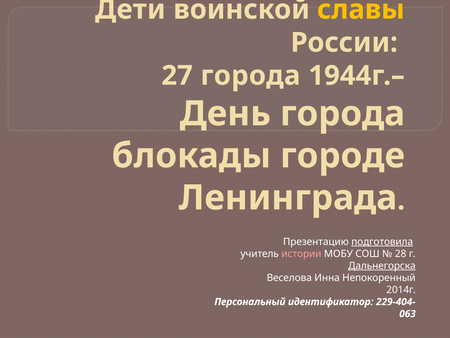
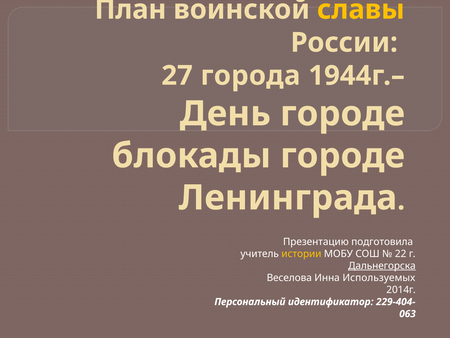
Дети: Дети -> План (130, 10)
День города: города -> городе (342, 114)
подготовила underline: present -> none (382, 241)
истории colour: pink -> yellow (301, 253)
28: 28 -> 22 (401, 253)
Непокоренный: Непокоренный -> Используемых (379, 277)
